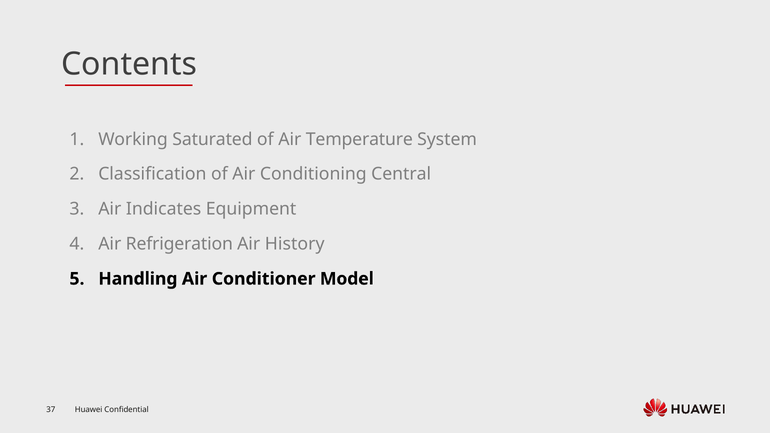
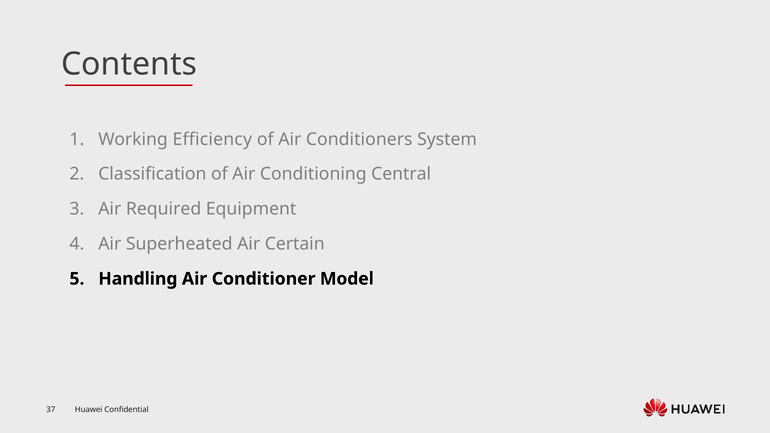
Saturated: Saturated -> Efficiency (212, 139)
Temperature: Temperature -> Conditioners (359, 139)
Indicates: Indicates -> Required (164, 209)
Refrigeration: Refrigeration -> Superheated (179, 244)
History: History -> Certain (295, 244)
